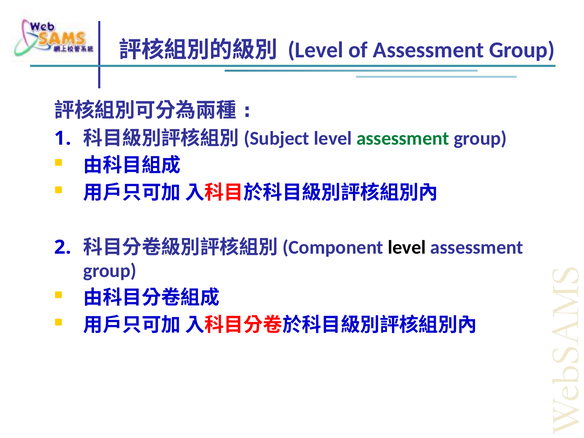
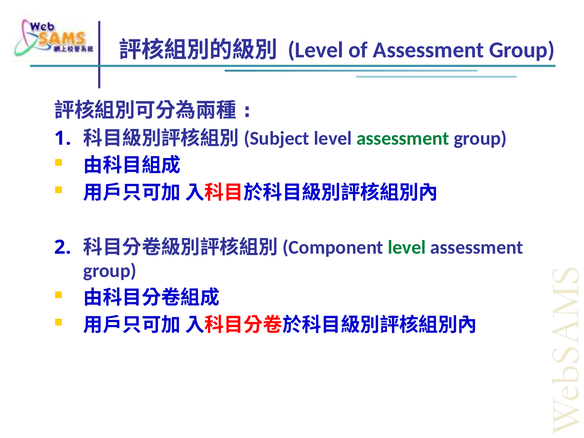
level colour: black -> green (407, 247)
